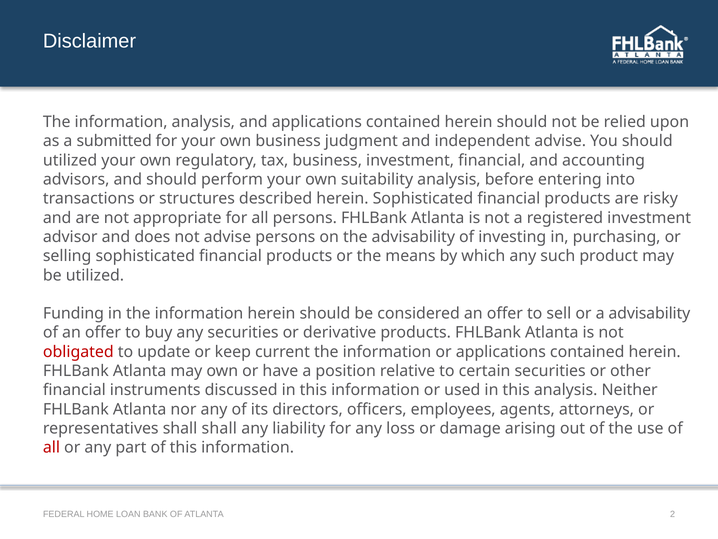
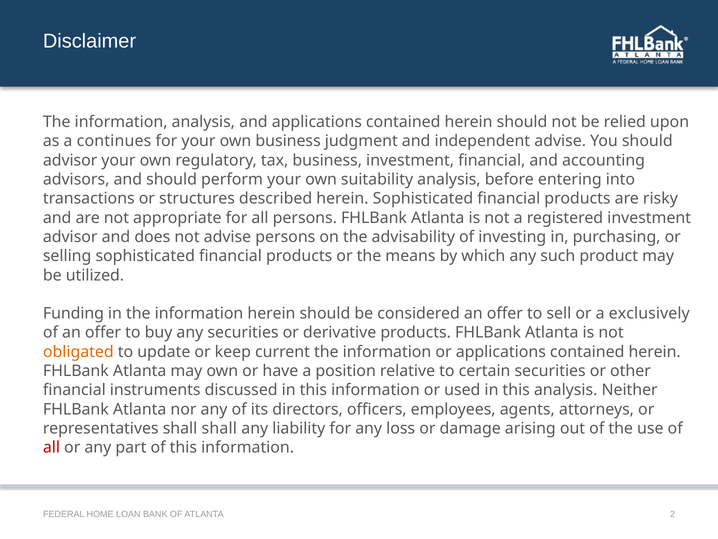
submitted: submitted -> continues (114, 141)
utilized: utilized -> advisor (70, 160)
a advisability: advisability -> exclusively (649, 313)
obligated colour: red -> orange (78, 352)
